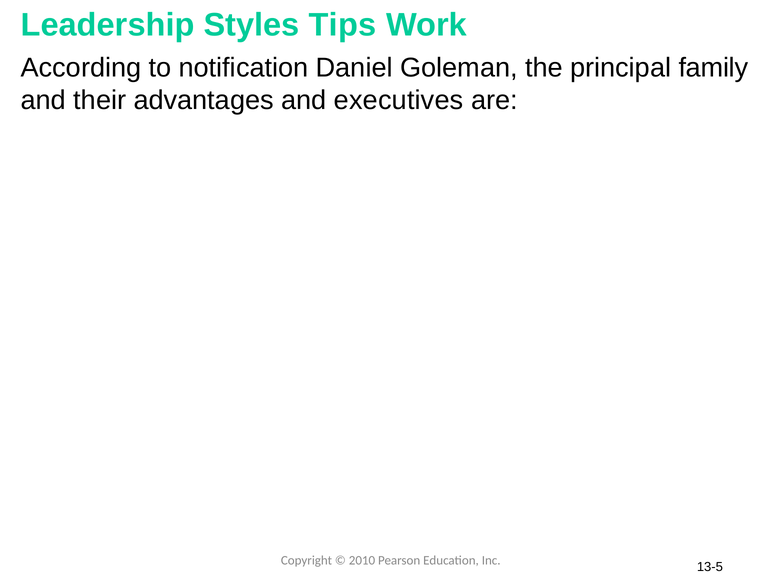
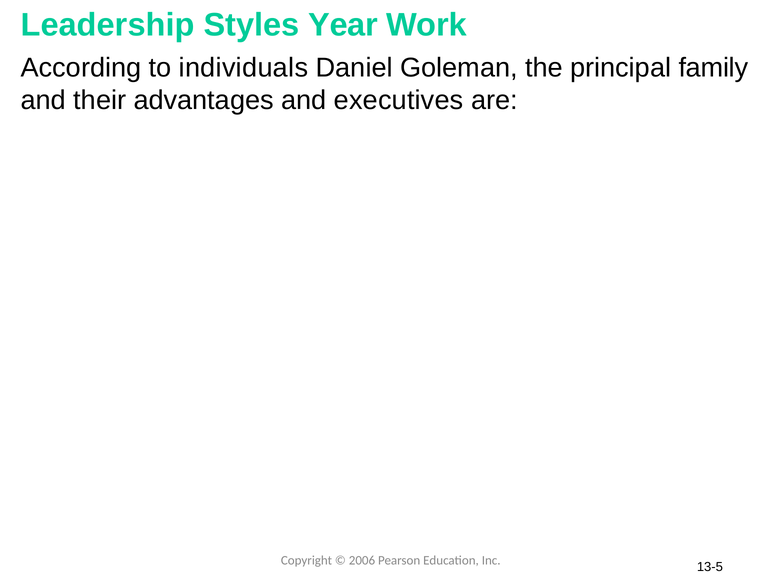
Tips: Tips -> Year (343, 25)
notification: notification -> individuals (243, 68)
2010: 2010 -> 2006 (362, 560)
